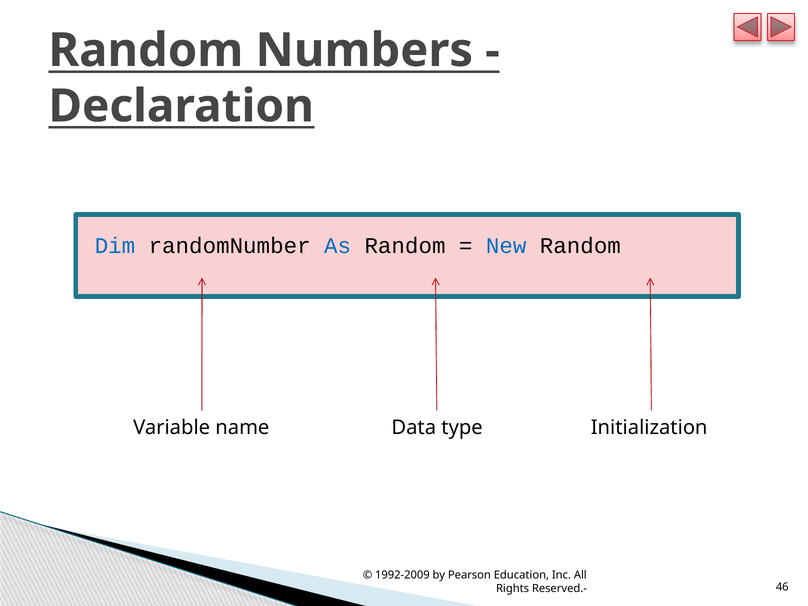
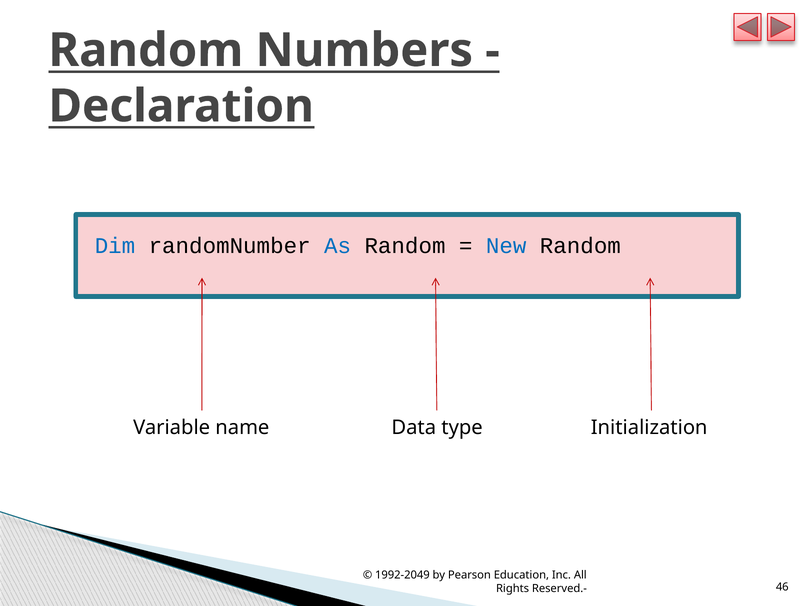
1992-2009: 1992-2009 -> 1992-2049 (402, 575)
